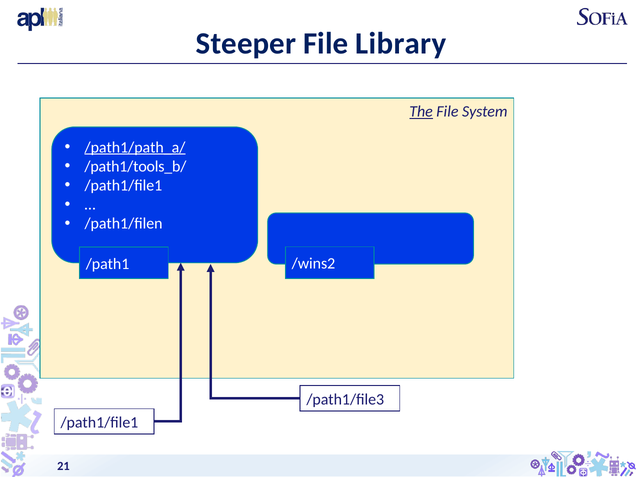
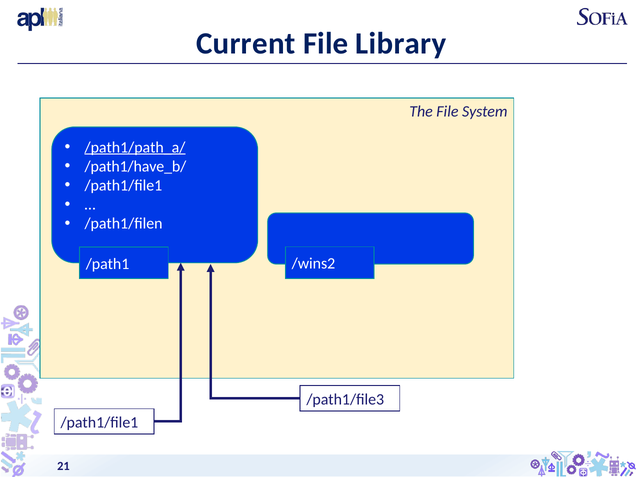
Steeper: Steeper -> Current (246, 44)
The underline: present -> none (421, 112)
/path1/tools_b/: /path1/tools_b/ -> /path1/have_b/ (135, 166)
